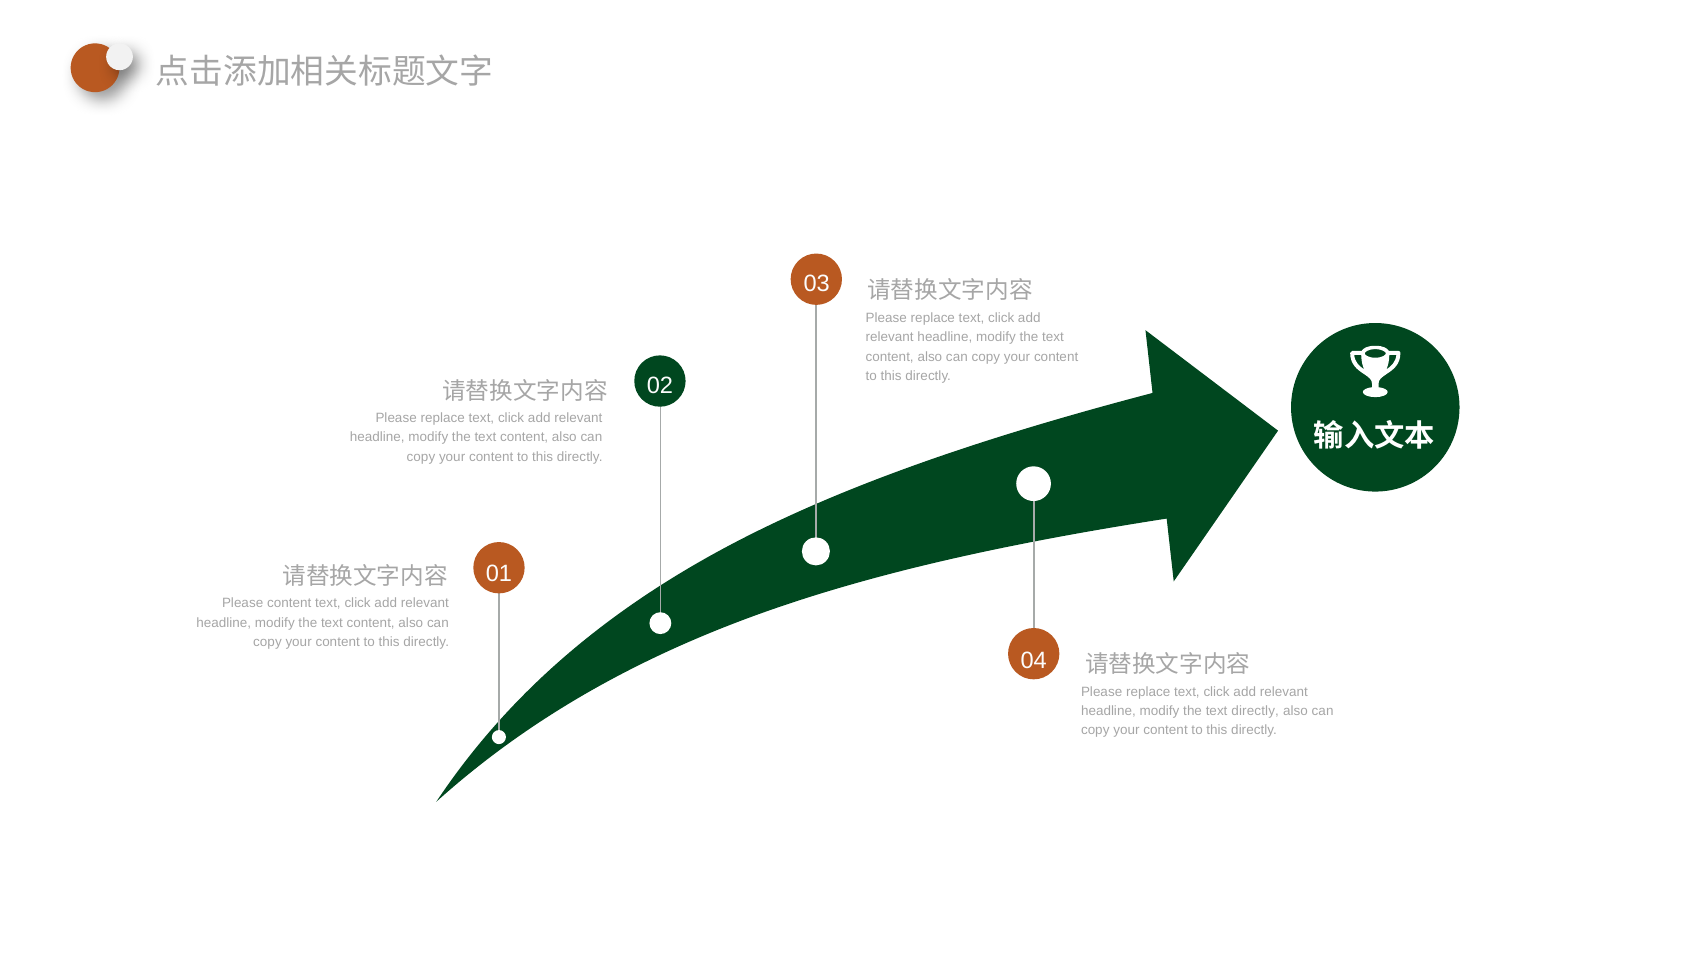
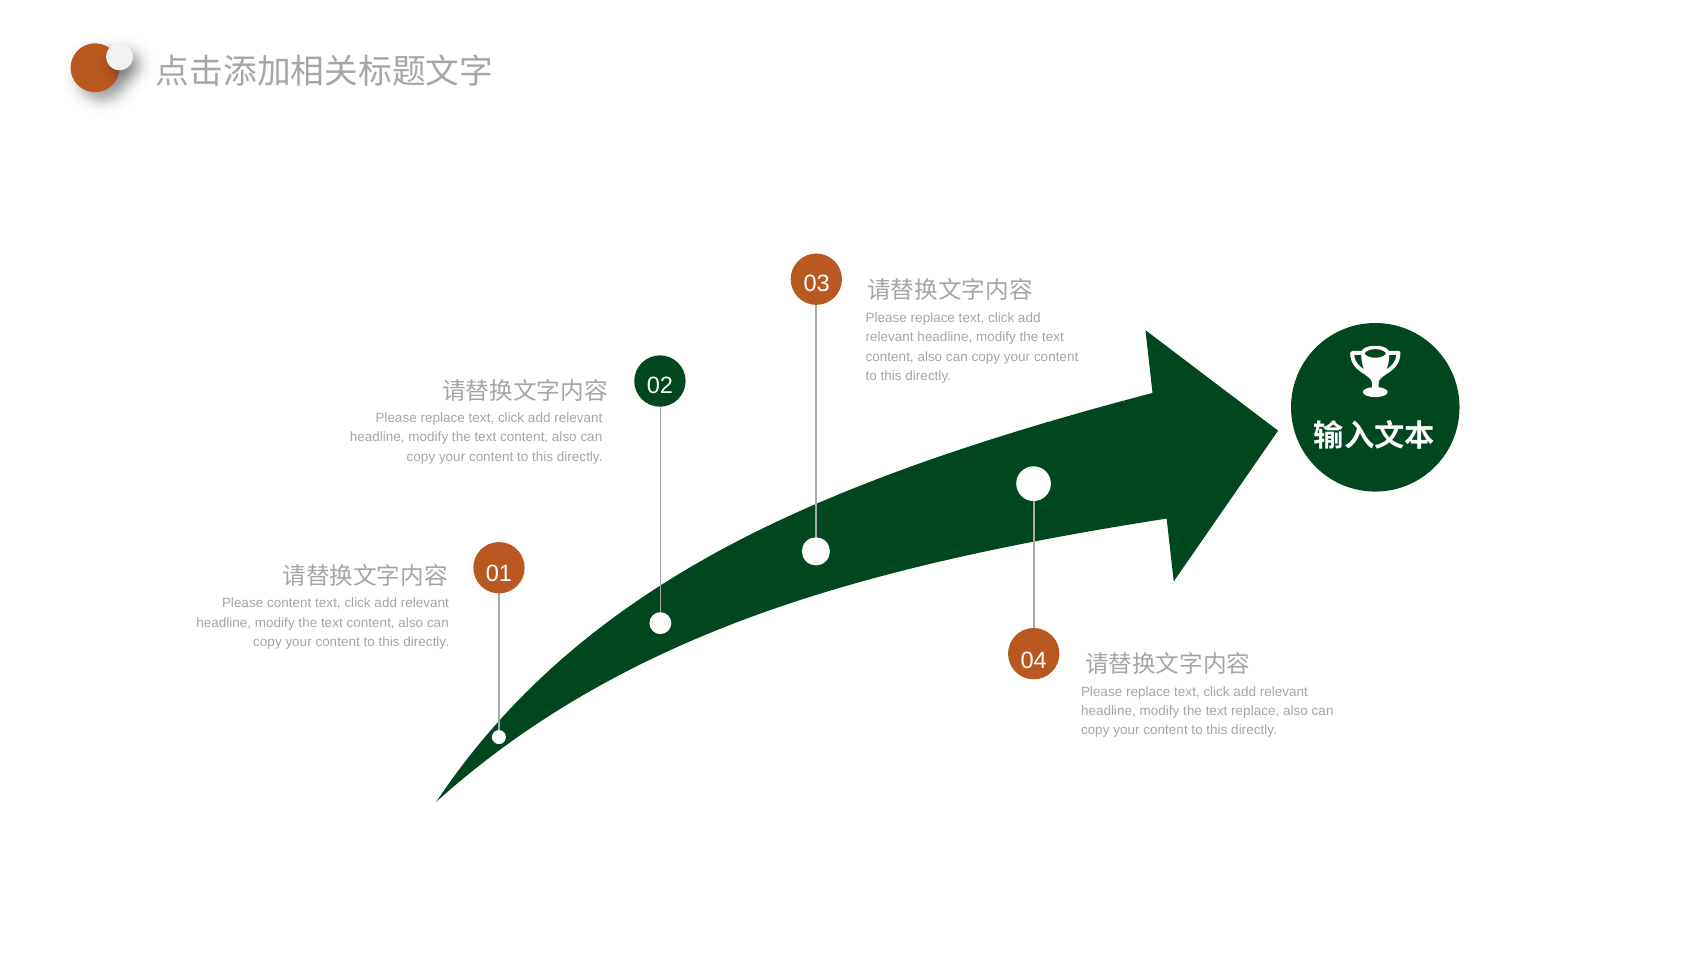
text directly: directly -> replace (1255, 711)
